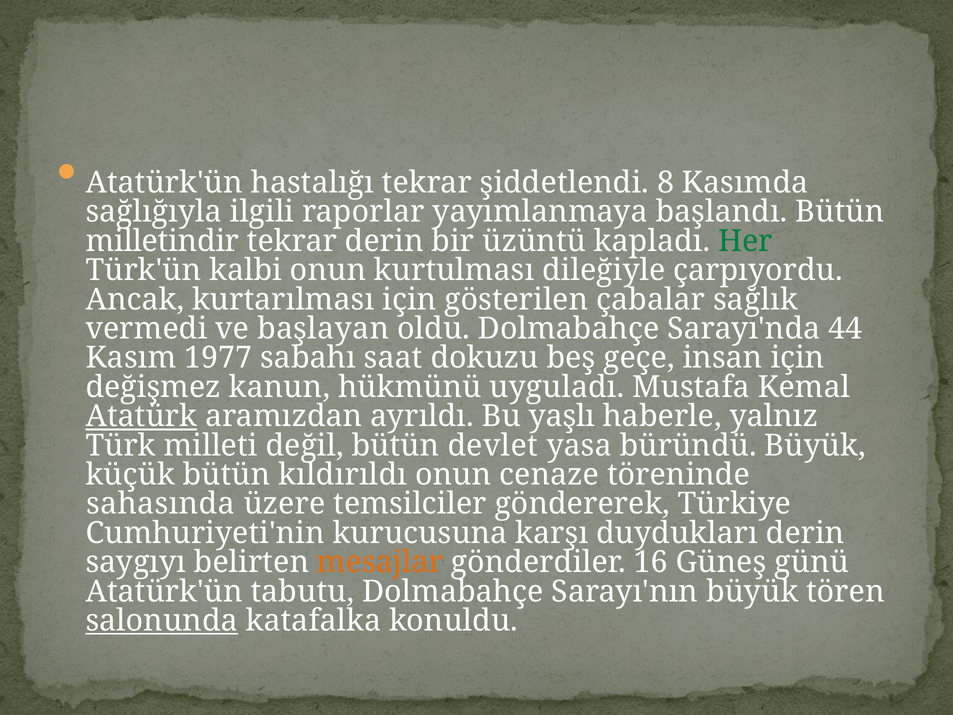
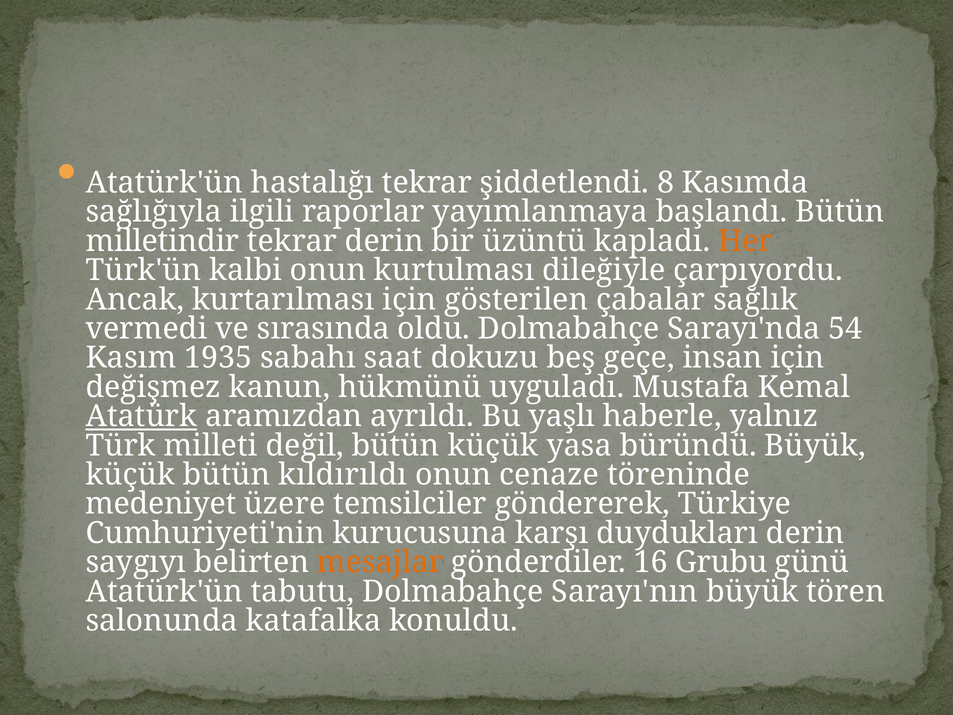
Her colour: green -> orange (745, 241)
başlayan: başlayan -> sırasında (323, 329)
44: 44 -> 54 (845, 329)
1977: 1977 -> 1935 (218, 358)
bütün devlet: devlet -> küçük (493, 445)
sahasında: sahasında -> medeniyet (161, 504)
Güneş: Güneş -> Grubu (721, 562)
salonunda underline: present -> none (162, 621)
